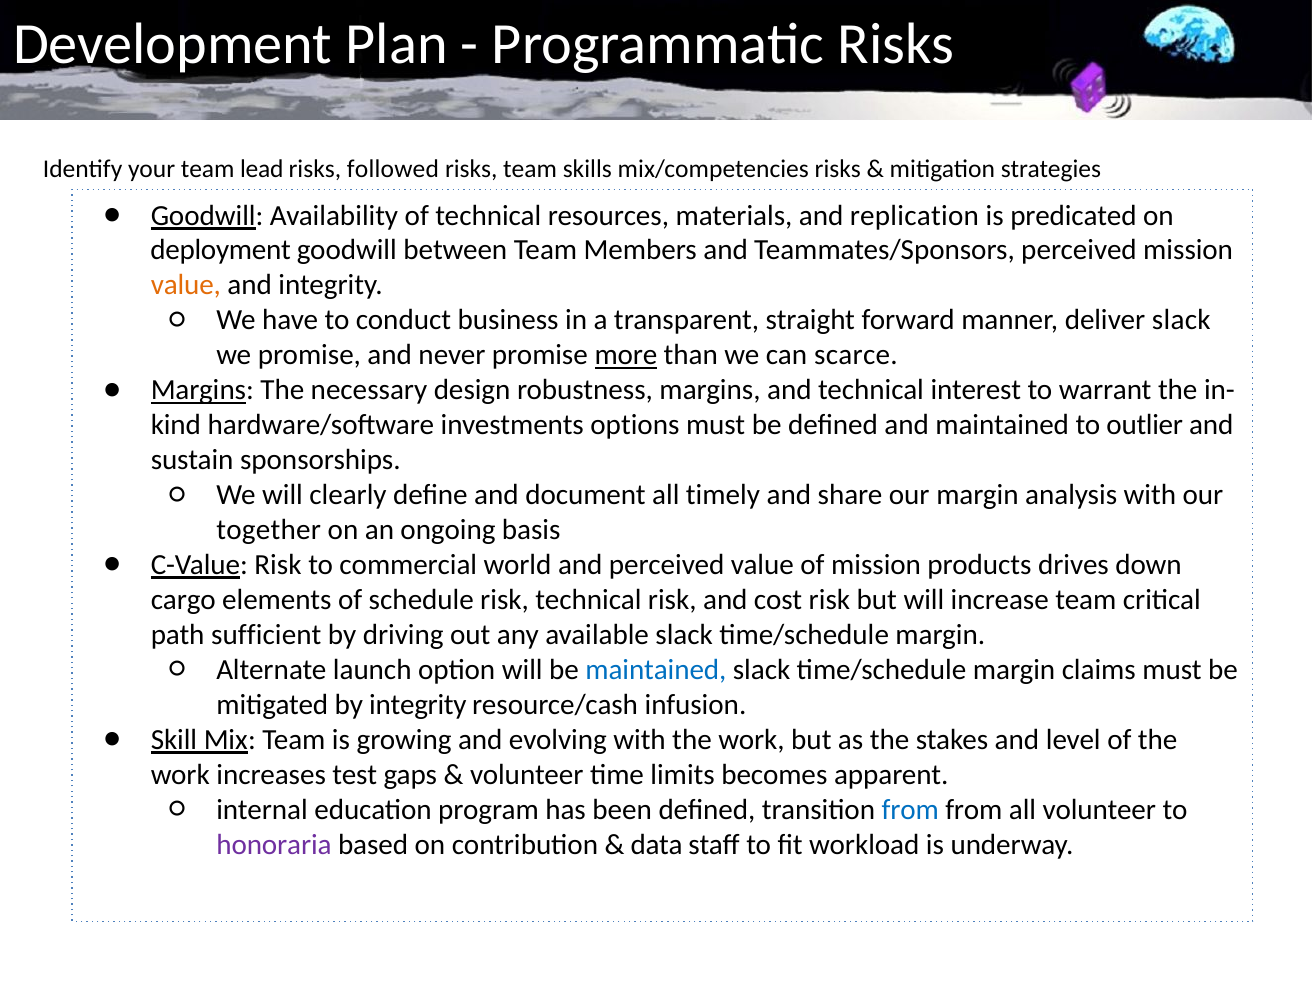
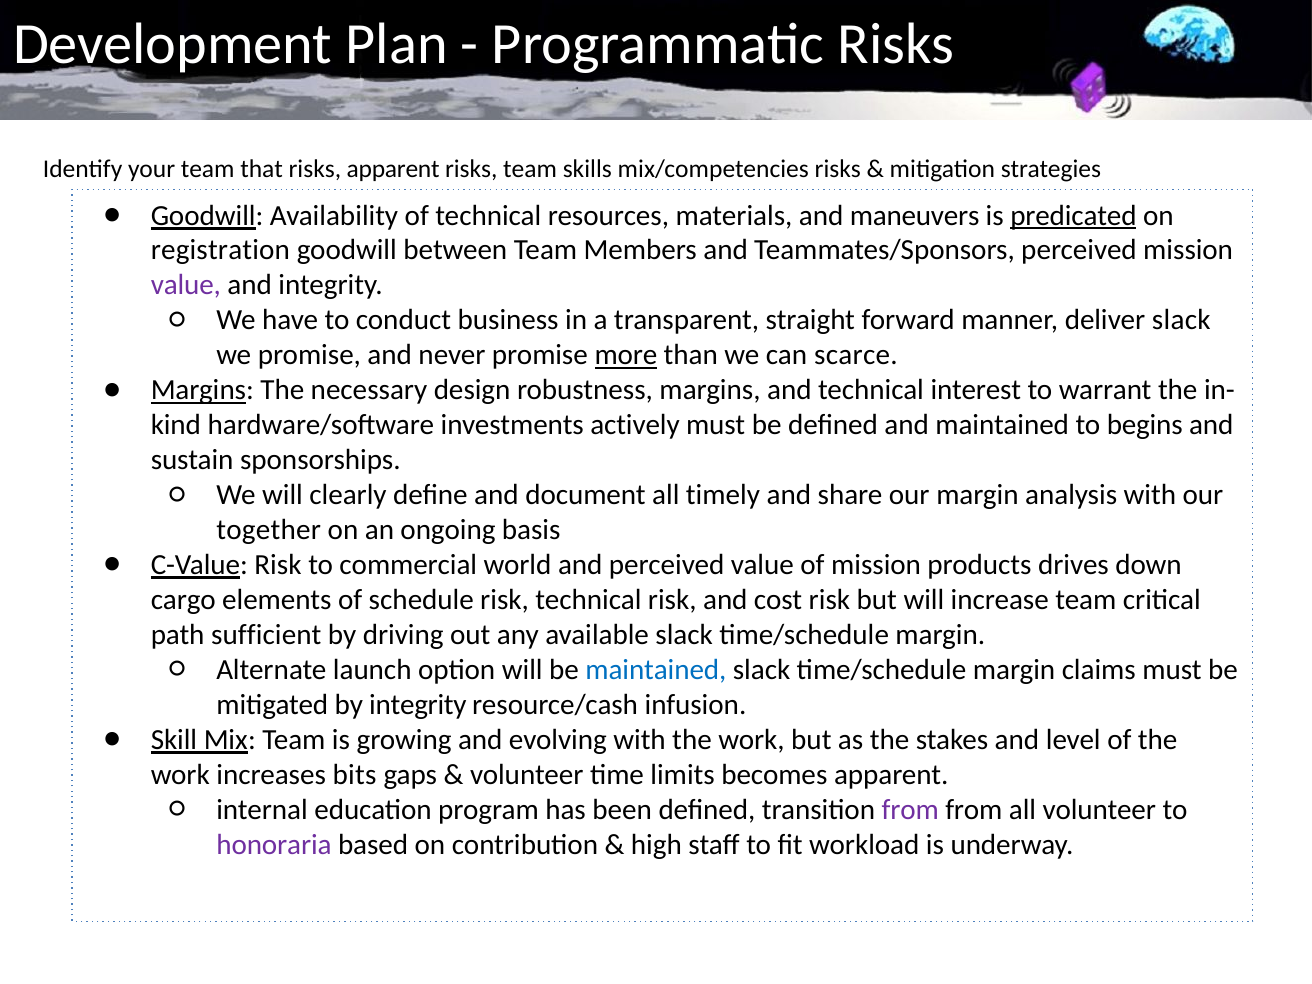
lead: lead -> that (262, 169)
risks followed: followed -> apparent (393, 169)
replication: replication -> maneuvers (915, 215)
predicated underline: none -> present (1073, 215)
deployment: deployment -> registration (220, 250)
value colour: orange -> purple (186, 285)
options: options -> actively (635, 425)
outlier: outlier -> begins (1145, 425)
test: test -> bits (355, 775)
from colour: blue -> purple (910, 810)
data: data -> high (656, 845)
